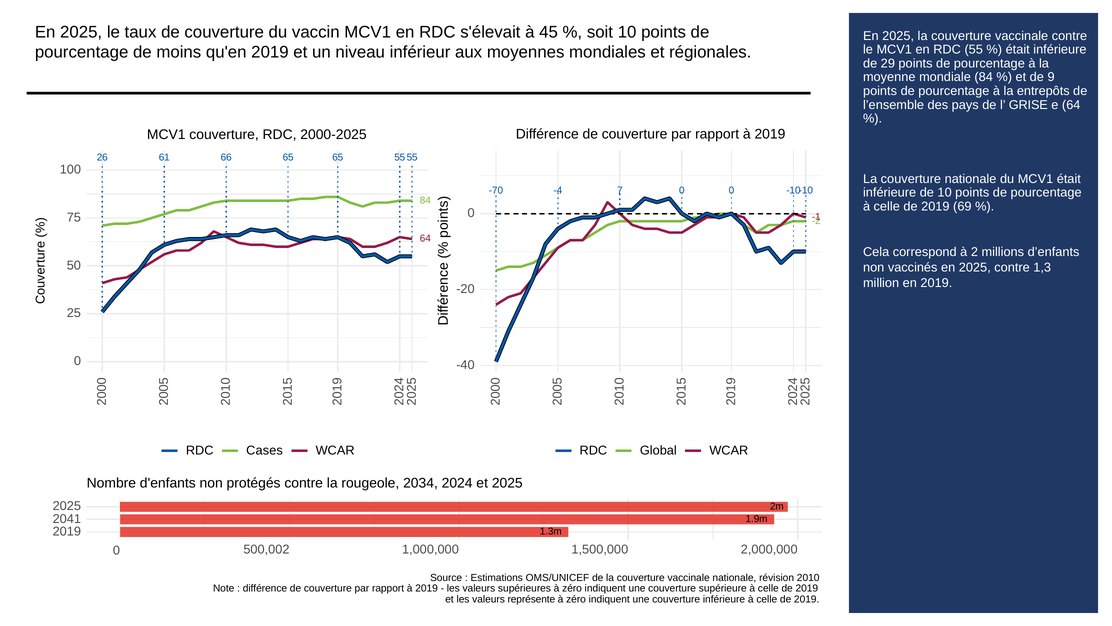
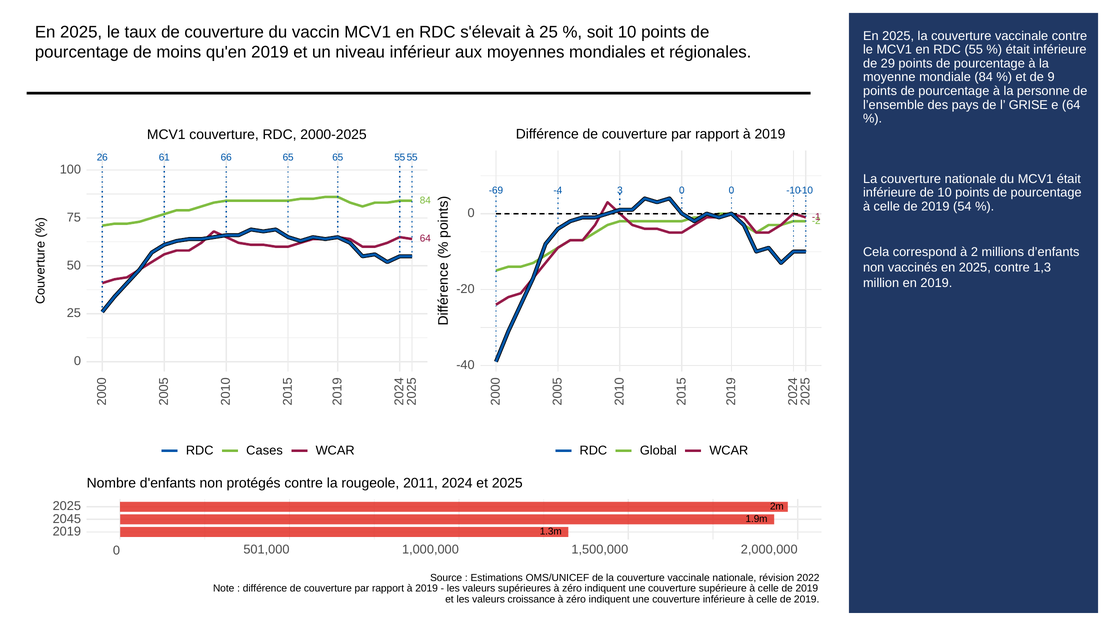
à 45: 45 -> 25 (549, 32)
entrepôts: entrepôts -> personne (1043, 91)
-70: -70 -> -69 (496, 190)
7: 7 -> 3 (620, 190)
69: 69 -> 54 (962, 206)
2034: 2034 -> 2011 (421, 483)
2041: 2041 -> 2045 (67, 518)
500,002: 500,002 -> 501,000 (266, 549)
2010: 2010 -> 2022 (808, 577)
représente: représente -> croissance (531, 599)
